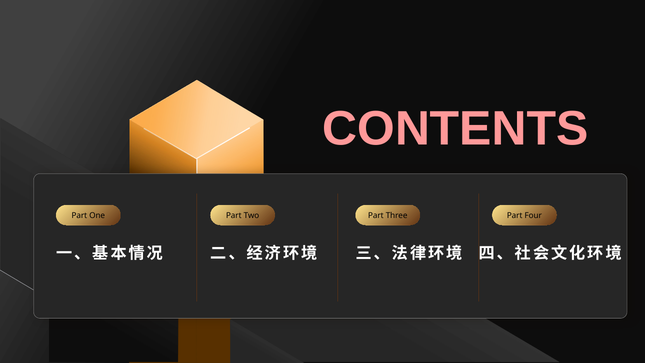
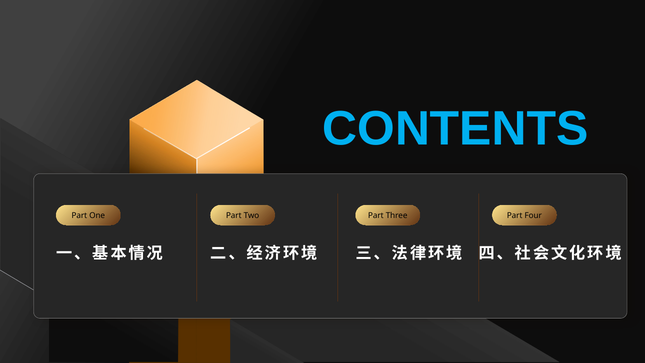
CONTENTS colour: pink -> light blue (455, 129)
